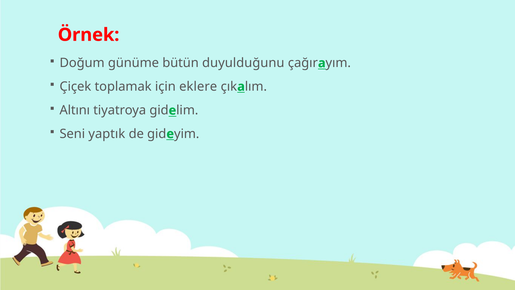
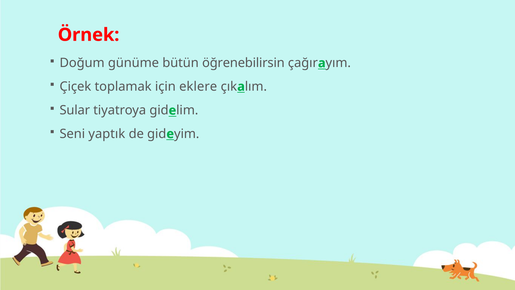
duyulduğunu: duyulduğunu -> öğrenebilirsin (243, 63)
Altını: Altını -> Sular (75, 110)
